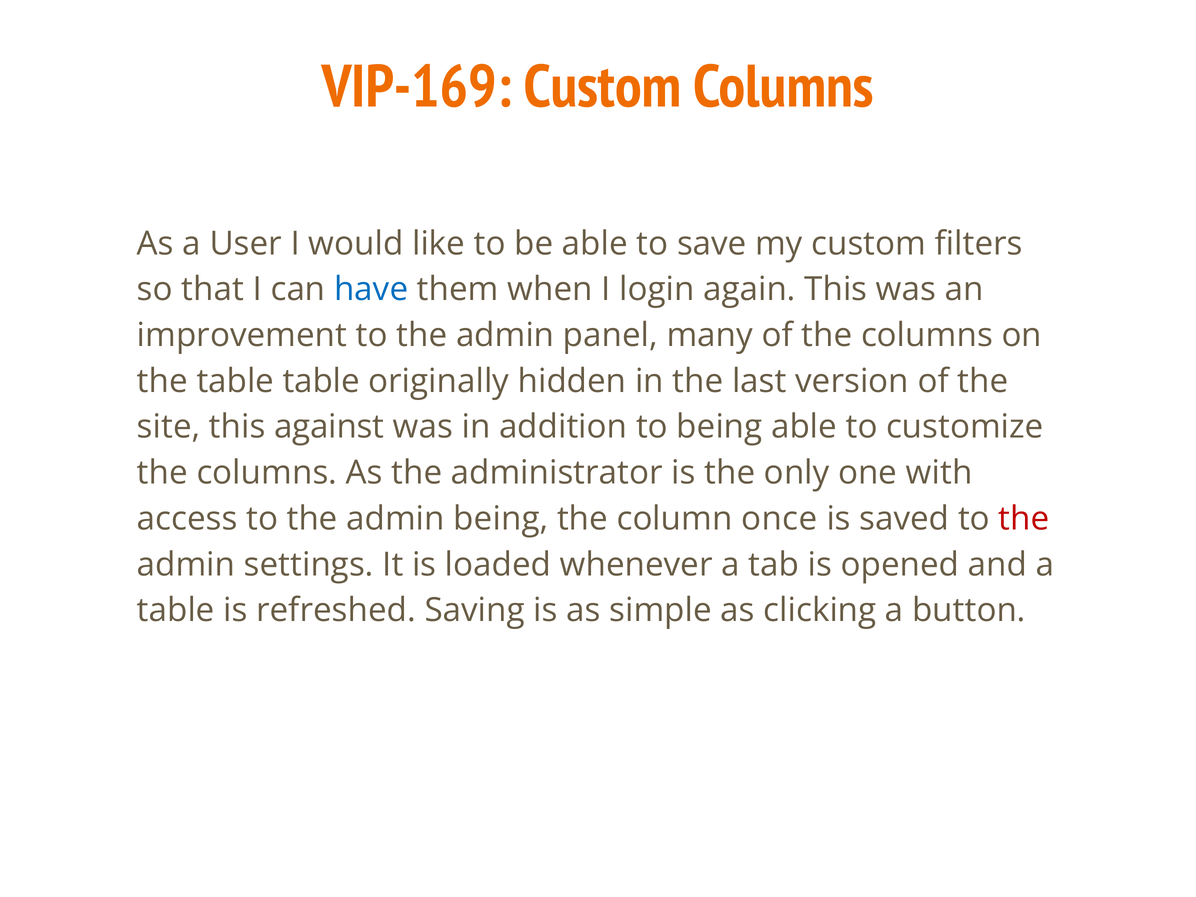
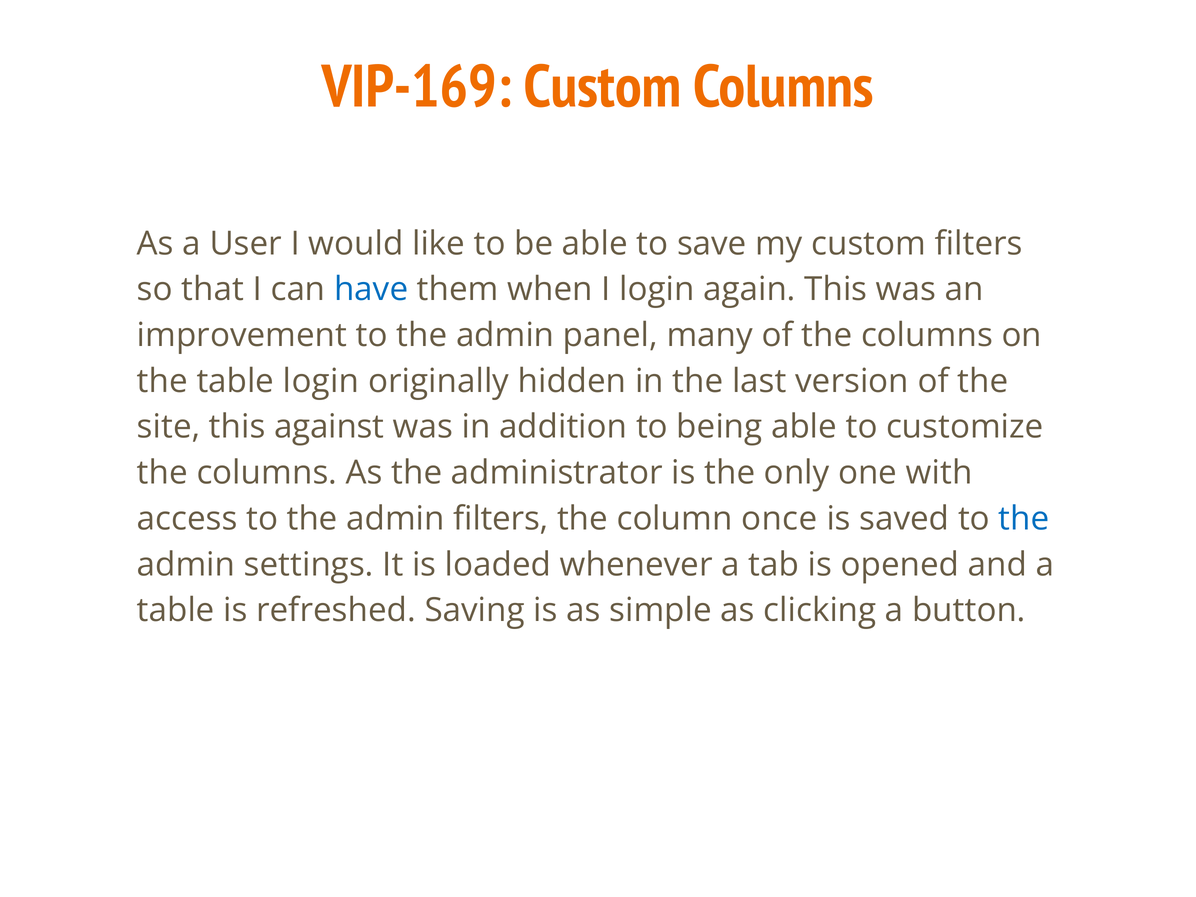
table table: table -> login (321, 381)
admin being: being -> filters (501, 519)
the colour: red -> blue (1024, 519)
